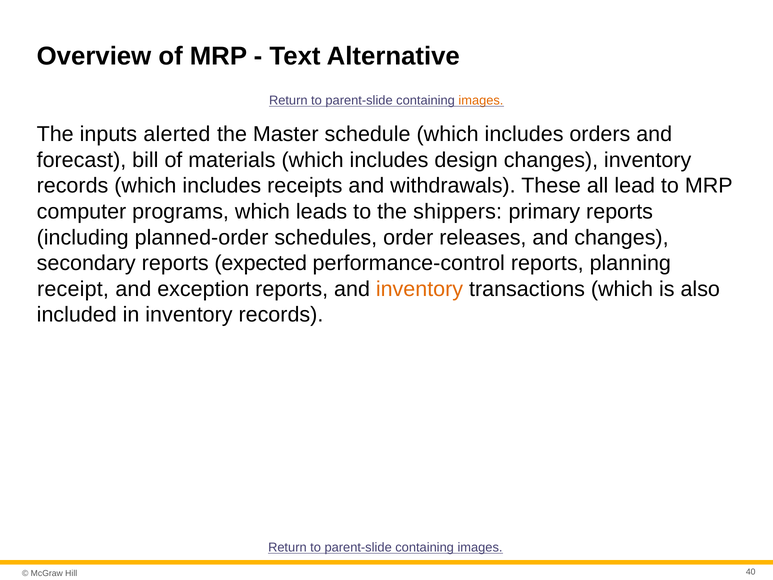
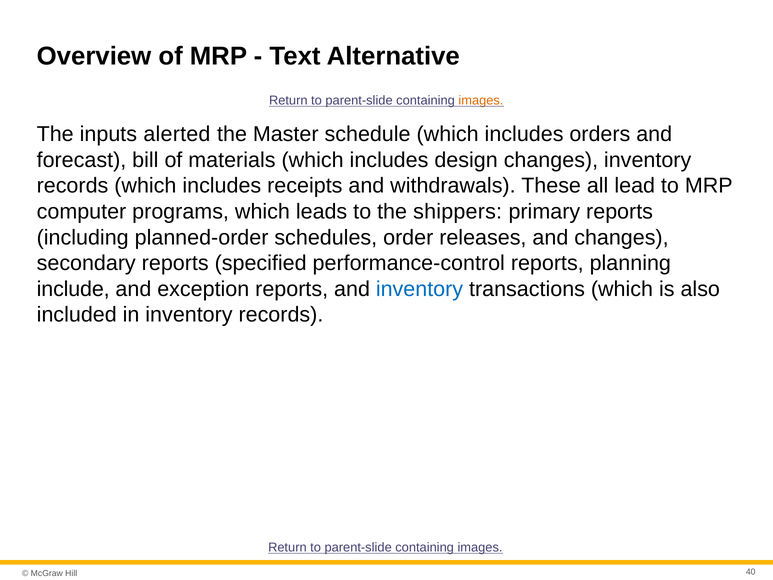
expected: expected -> specified (261, 263)
receipt: receipt -> include (73, 289)
inventory colour: orange -> blue (419, 289)
